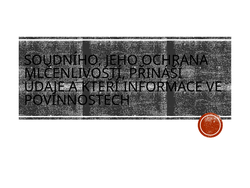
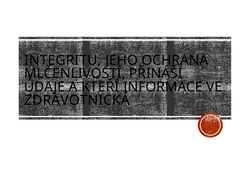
SOUDNÍHO: SOUDNÍHO -> INTEGRITU (63, 60)
POVINNOSTECH: POVINNOSTECH -> ZDRAVOTNICKÁ (77, 100)
